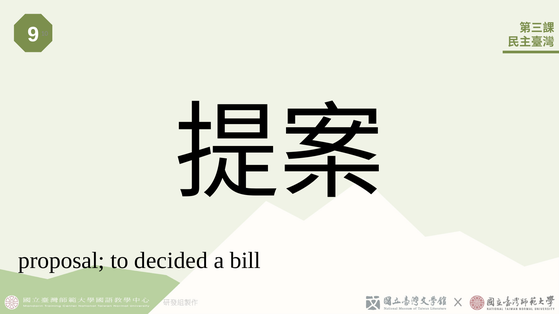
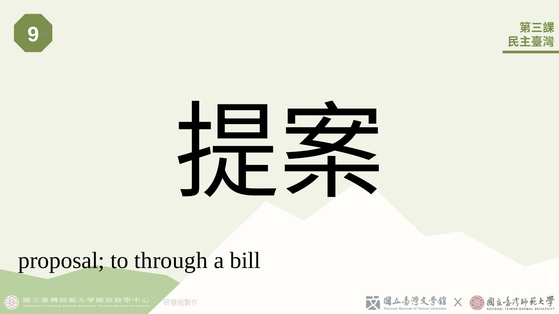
decided: decided -> through (171, 261)
